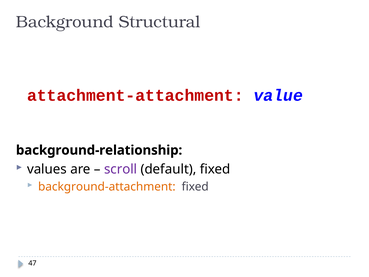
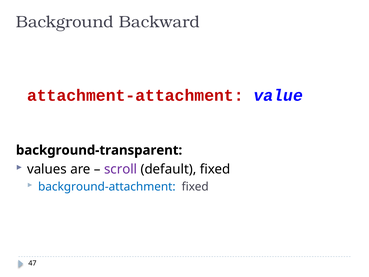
Structural: Structural -> Backward (159, 22)
background-relationship: background-relationship -> background-transparent (99, 150)
background-attachment colour: orange -> blue (107, 187)
